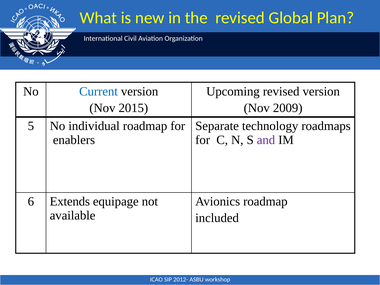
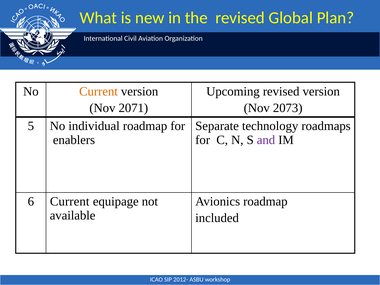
Current colour: blue -> orange (99, 91)
2015: 2015 -> 2071 (133, 108)
2009: 2009 -> 2073 (288, 108)
6 Extends: Extends -> Current (70, 201)
